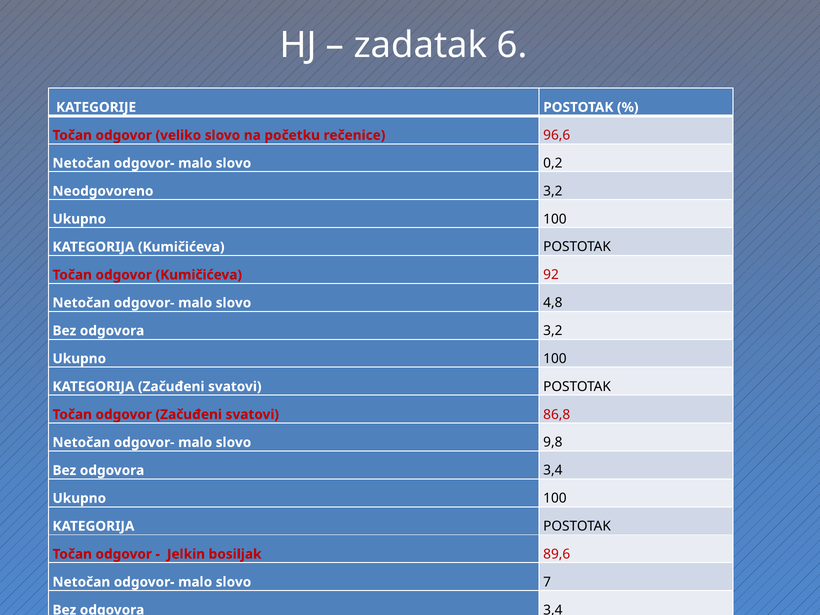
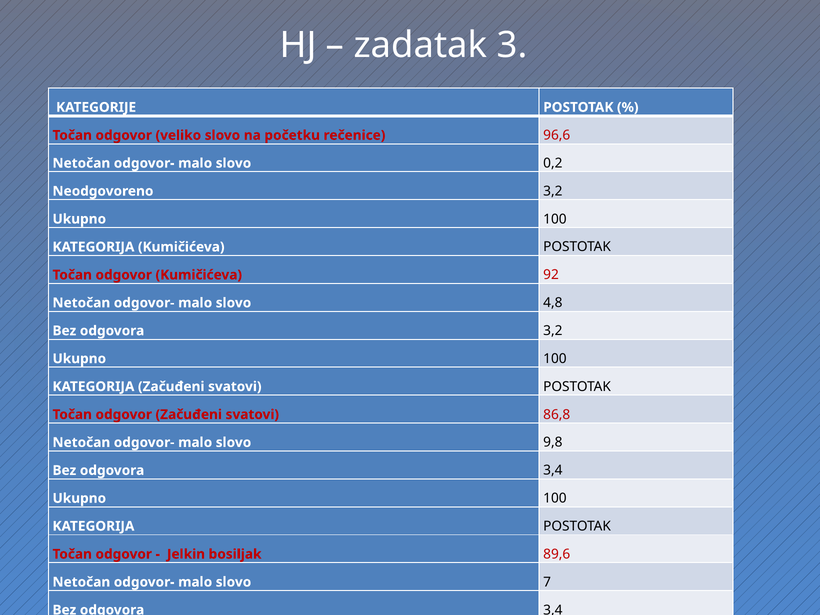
6: 6 -> 3 (512, 45)
